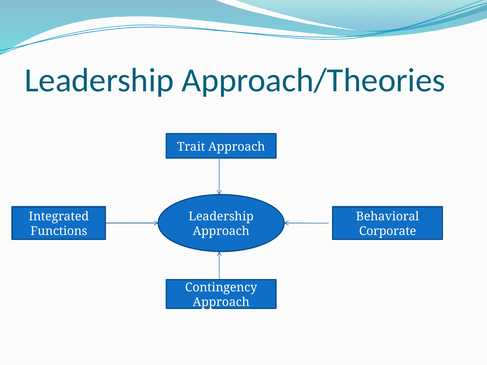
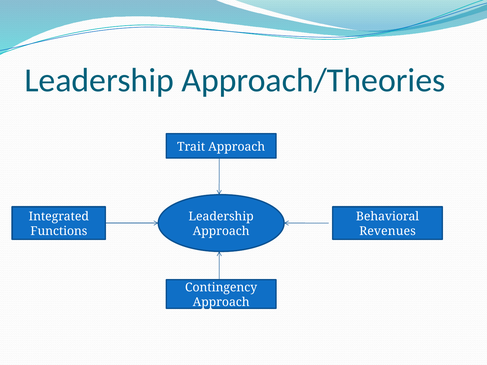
Corporate: Corporate -> Revenues (388, 231)
